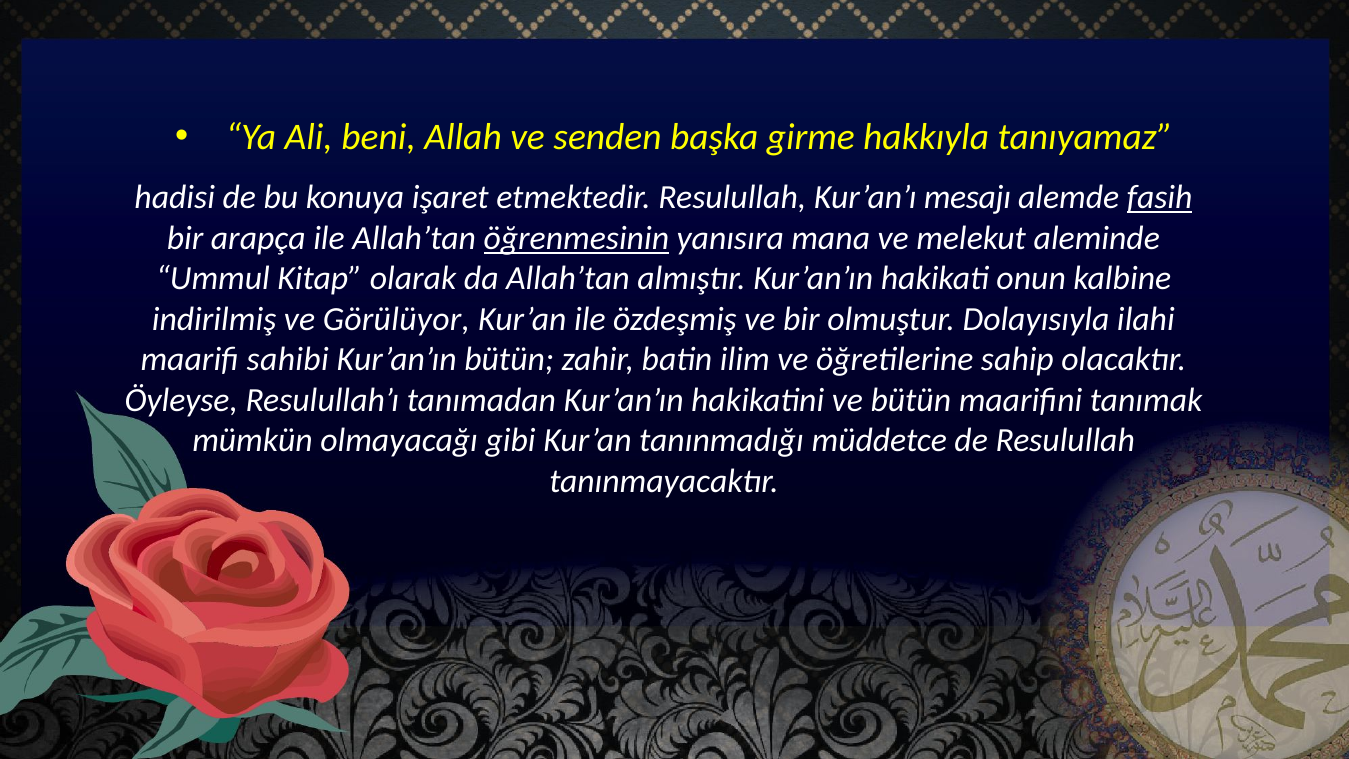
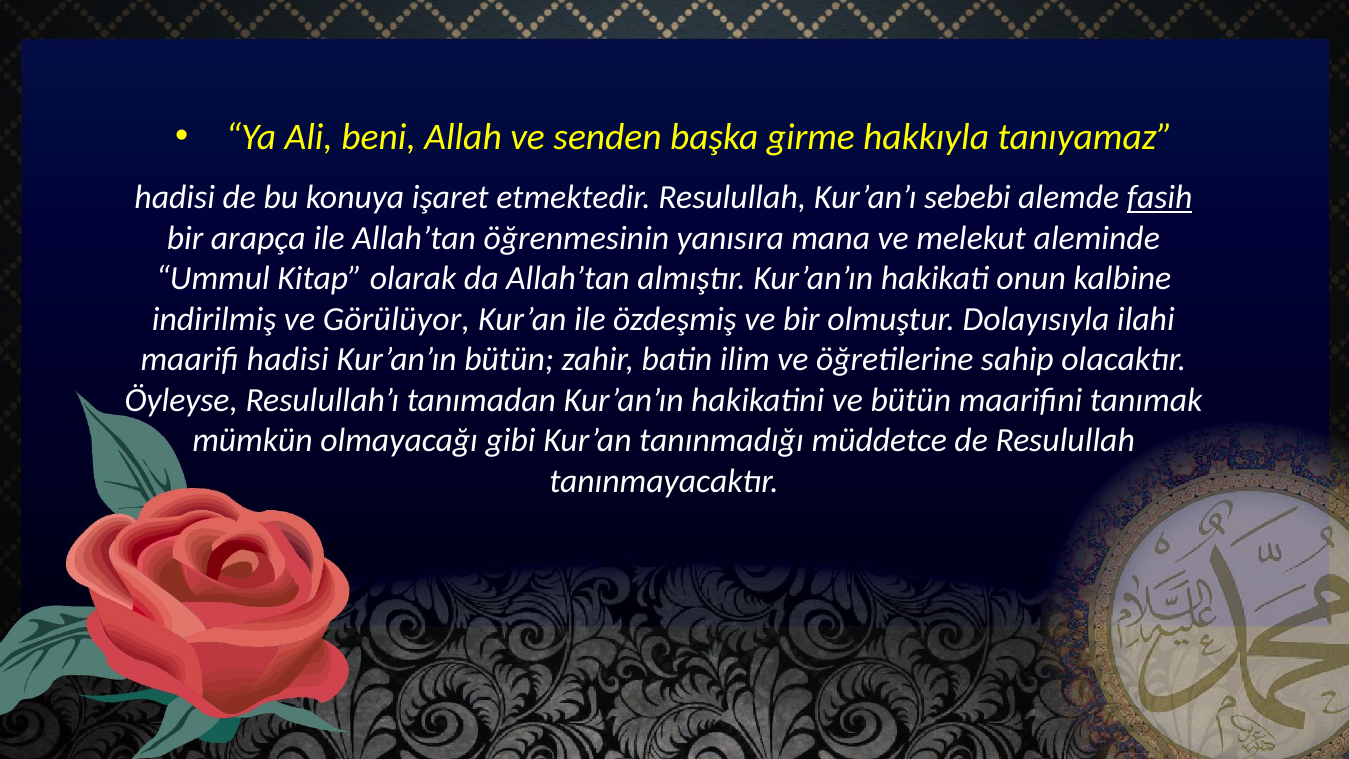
mesajı: mesajı -> sebebi (967, 198)
öğrenmesinin underline: present -> none (576, 238)
maarifi sahibi: sahibi -> hadisi (288, 360)
